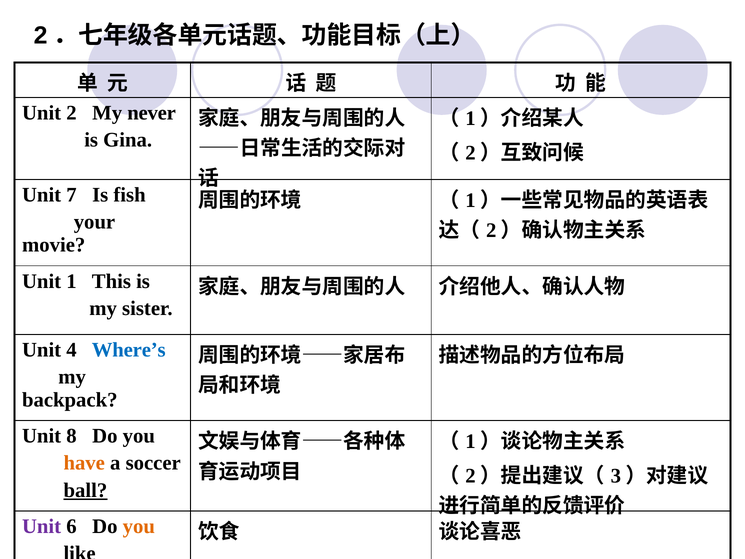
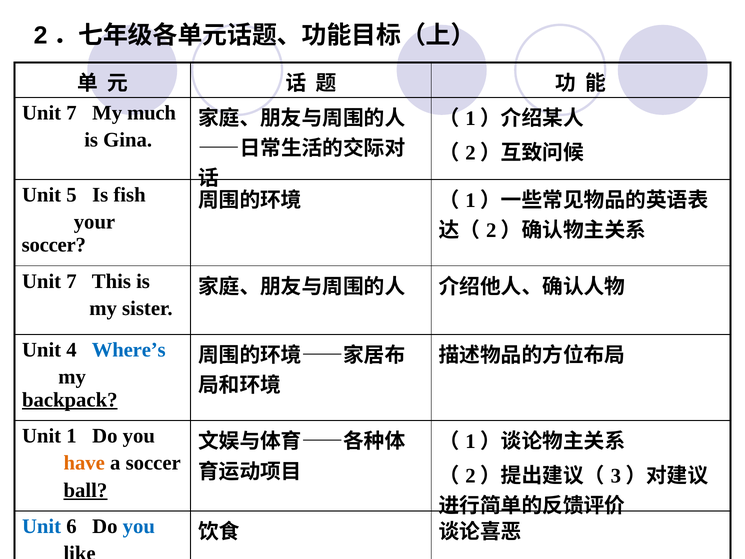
2: 2 -> 7 (72, 113)
never: never -> much (152, 113)
7: 7 -> 5 (72, 195)
movie: movie -> soccer (54, 245)
1: 1 -> 7 (72, 281)
backpack underline: none -> present (70, 400)
8: 8 -> 1 (72, 436)
Unit colour: purple -> blue (42, 526)
you colour: orange -> blue (139, 526)
